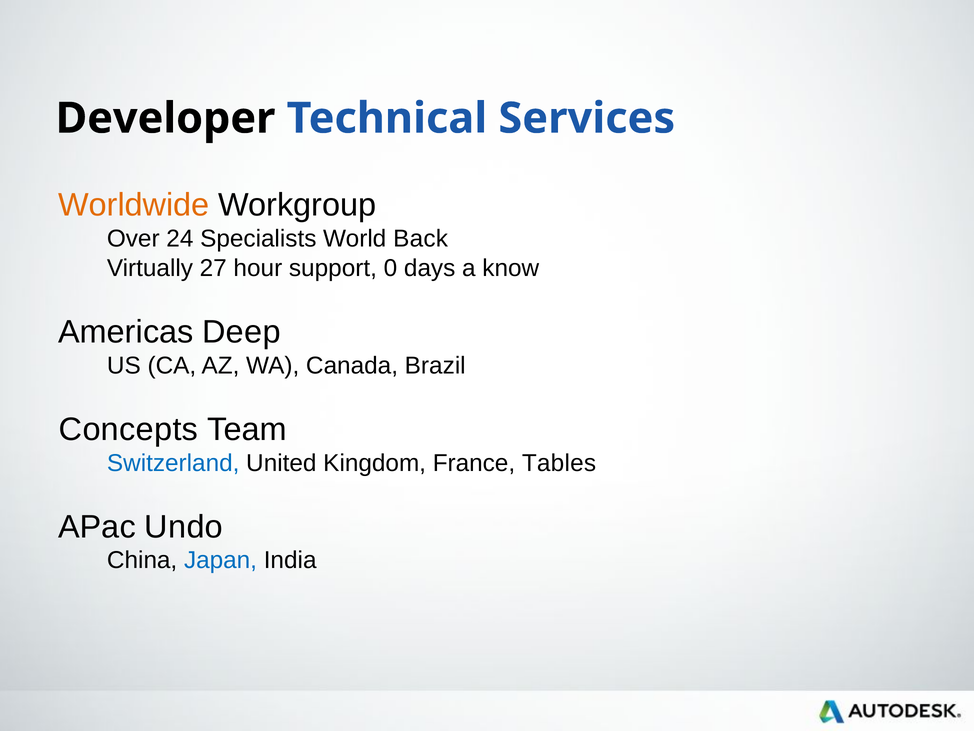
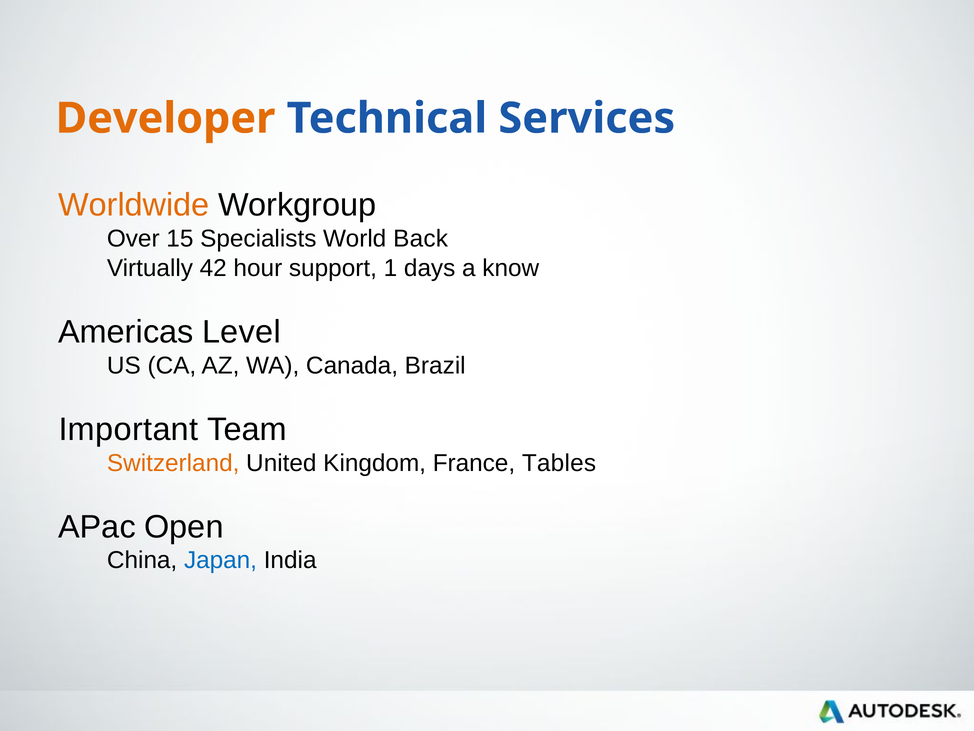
Developer colour: black -> orange (165, 118)
24: 24 -> 15 (180, 239)
27: 27 -> 42 (213, 268)
0: 0 -> 1 (390, 268)
Deep: Deep -> Level (242, 332)
Concepts: Concepts -> Important (128, 429)
Switzerland colour: blue -> orange (173, 463)
Undo: Undo -> Open (184, 527)
